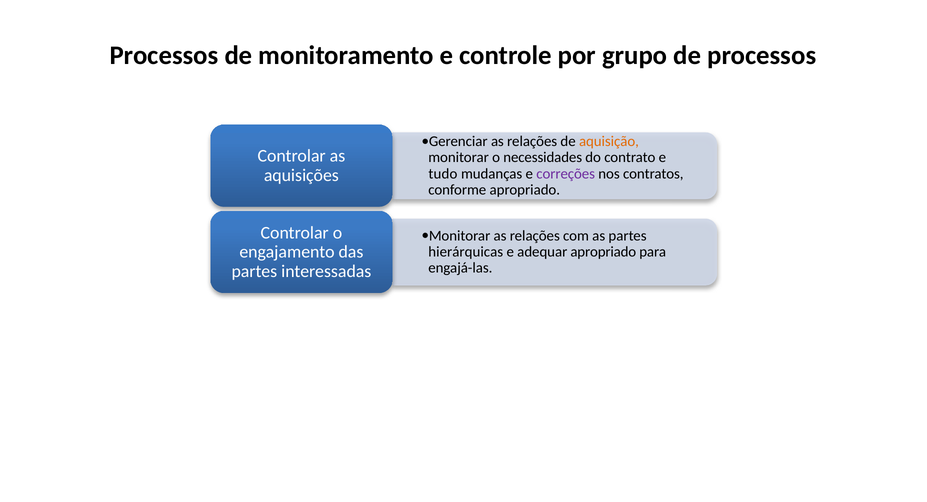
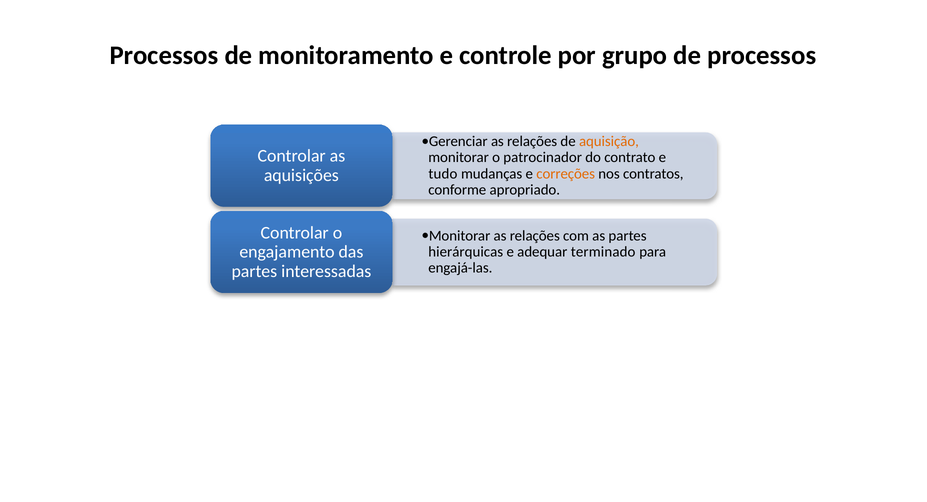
necessidades: necessidades -> patrocinador (543, 158)
correções colour: purple -> orange (566, 174)
adequar apropriado: apropriado -> terminado (603, 252)
